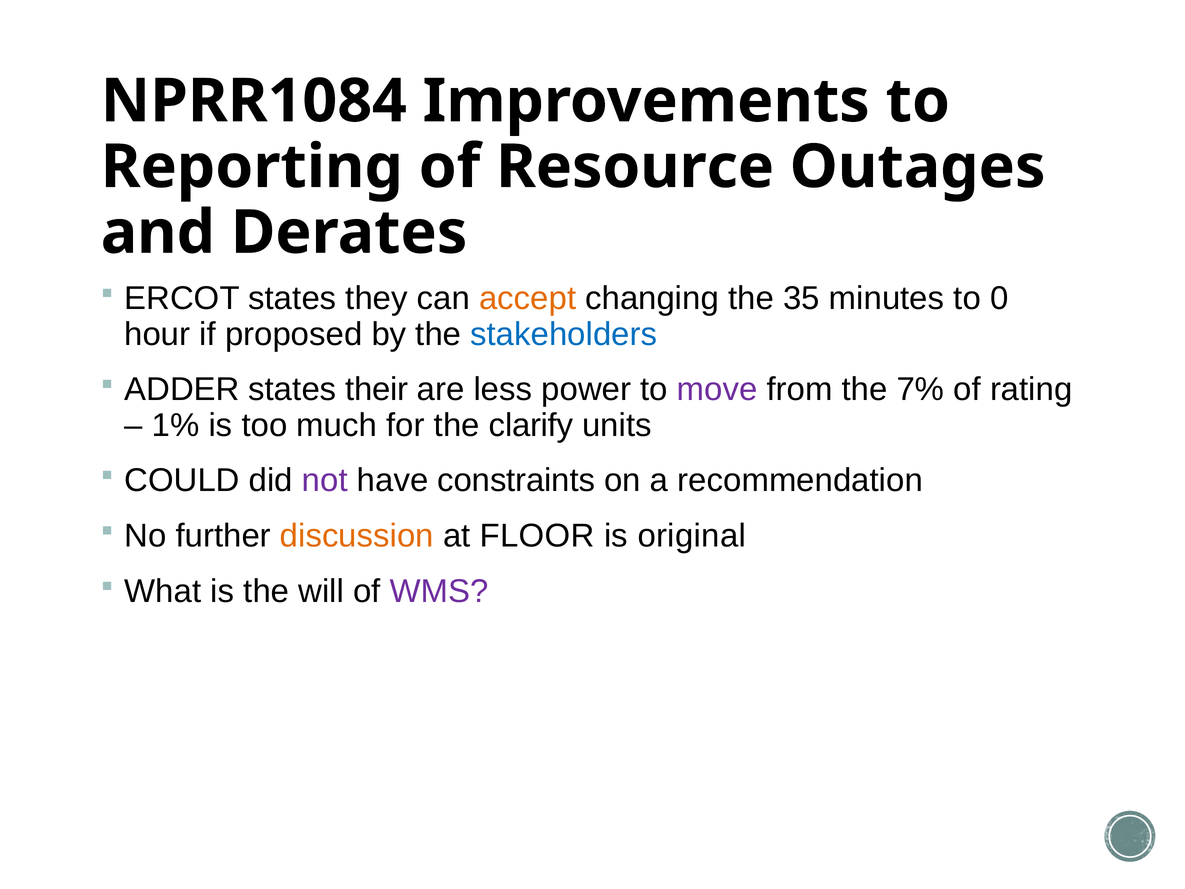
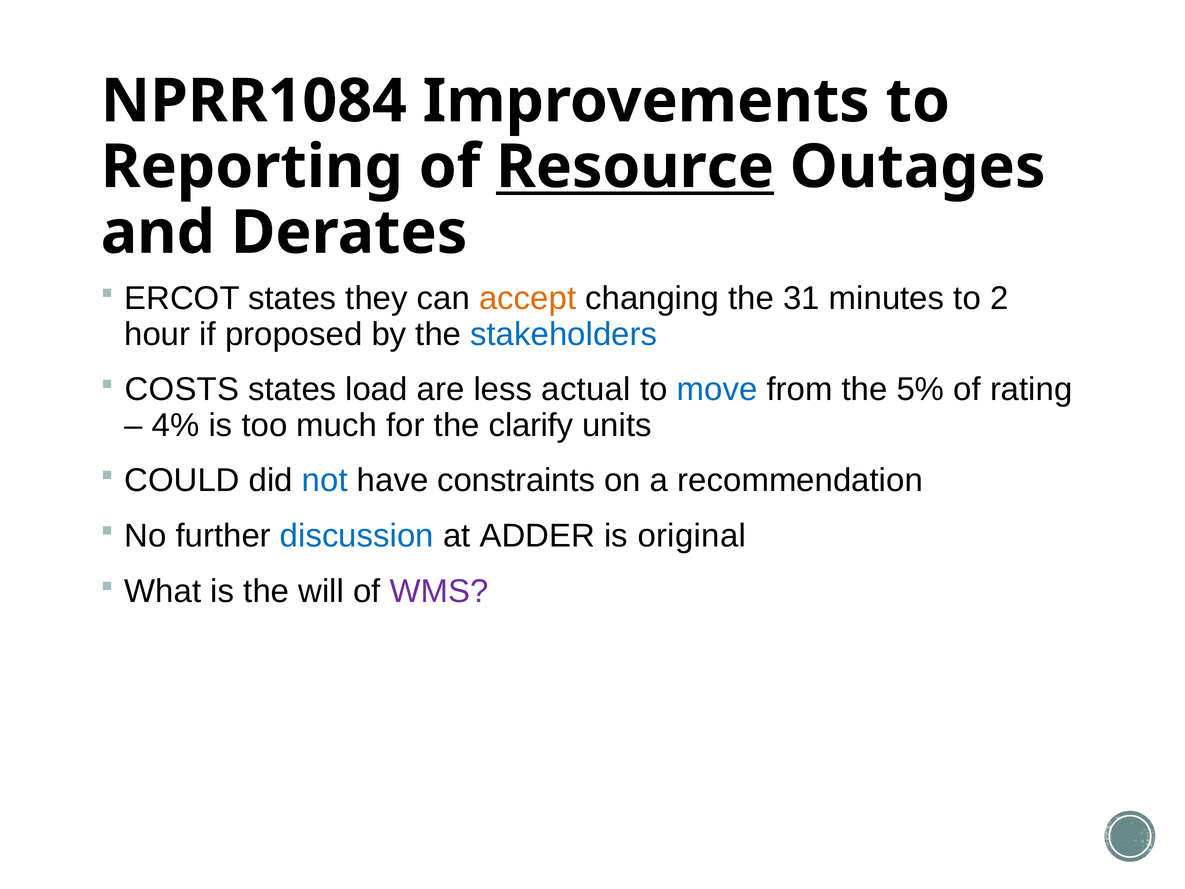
Resource underline: none -> present (635, 167)
35: 35 -> 31 (801, 298)
0: 0 -> 2 (999, 298)
ADDER: ADDER -> COSTS (182, 389)
their: their -> load (376, 389)
power: power -> actual (586, 389)
move colour: purple -> blue (717, 389)
7%: 7% -> 5% (920, 389)
1%: 1% -> 4% (176, 425)
not colour: purple -> blue (325, 480)
discussion colour: orange -> blue (357, 536)
FLOOR: FLOOR -> ADDER (537, 536)
